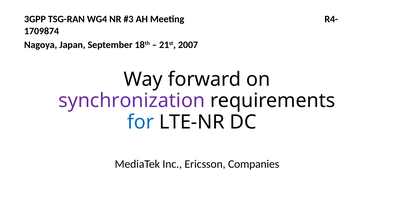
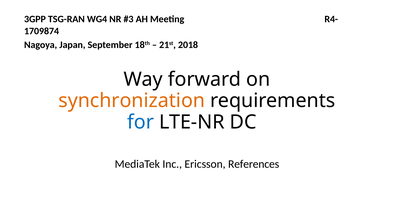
2007: 2007 -> 2018 (188, 45)
synchronization colour: purple -> orange (132, 101)
Companies: Companies -> References (254, 164)
